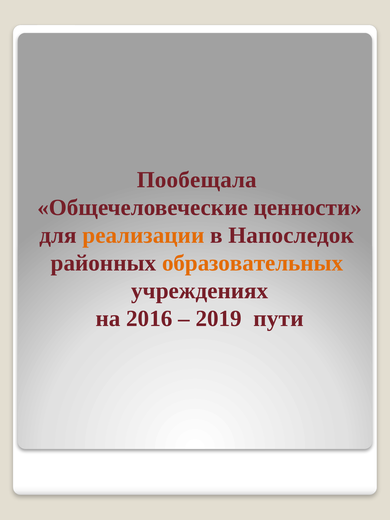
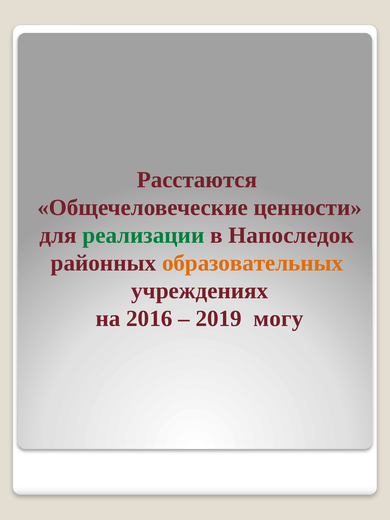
Пообещала: Пообещала -> Расстаются (197, 180)
реализации colour: orange -> green (143, 235)
пути: пути -> могу (278, 318)
